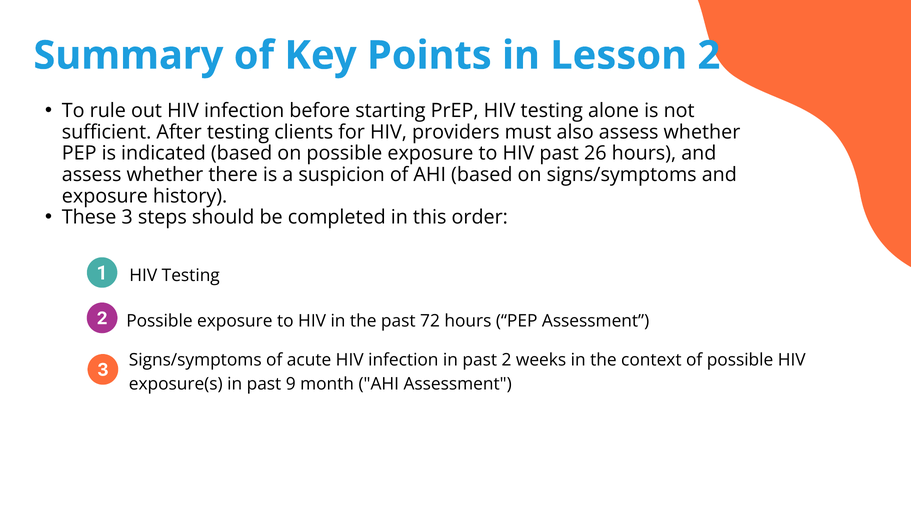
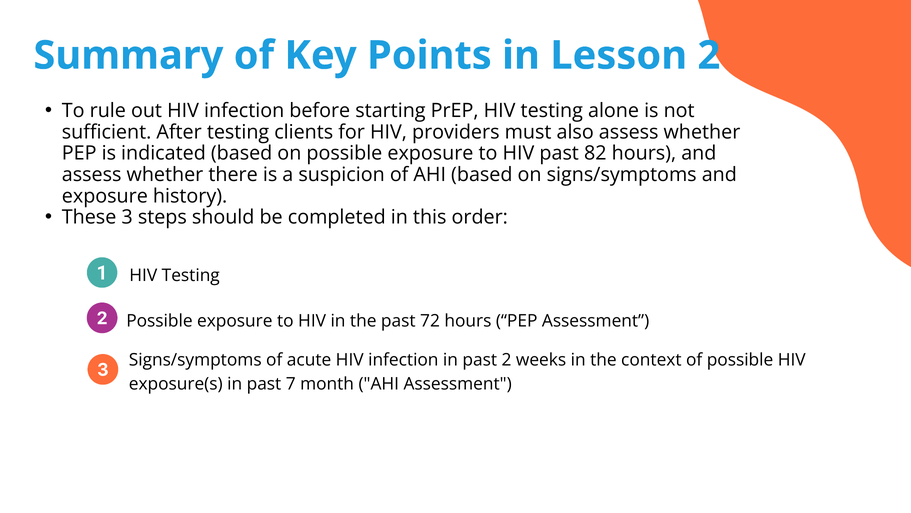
26: 26 -> 82 (595, 153)
9: 9 -> 7 (291, 384)
